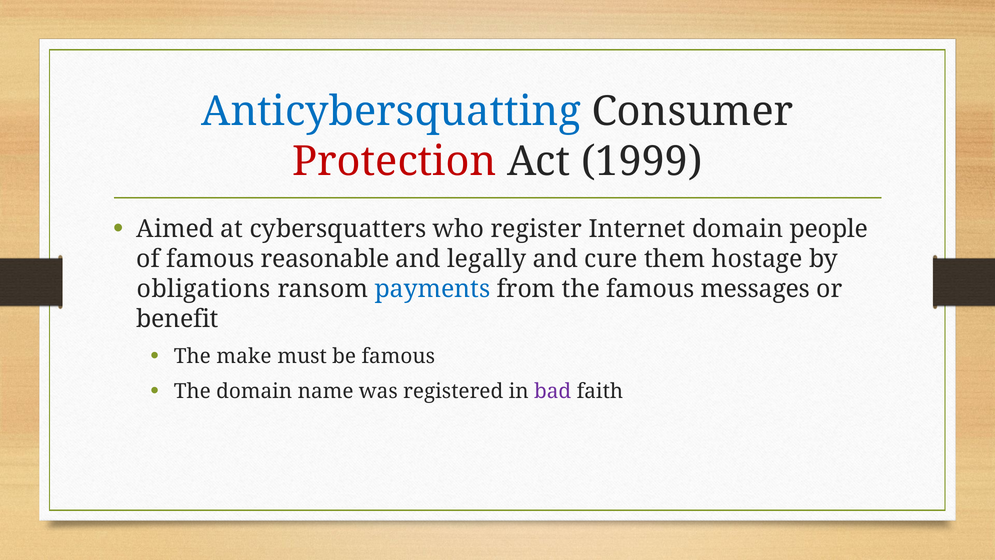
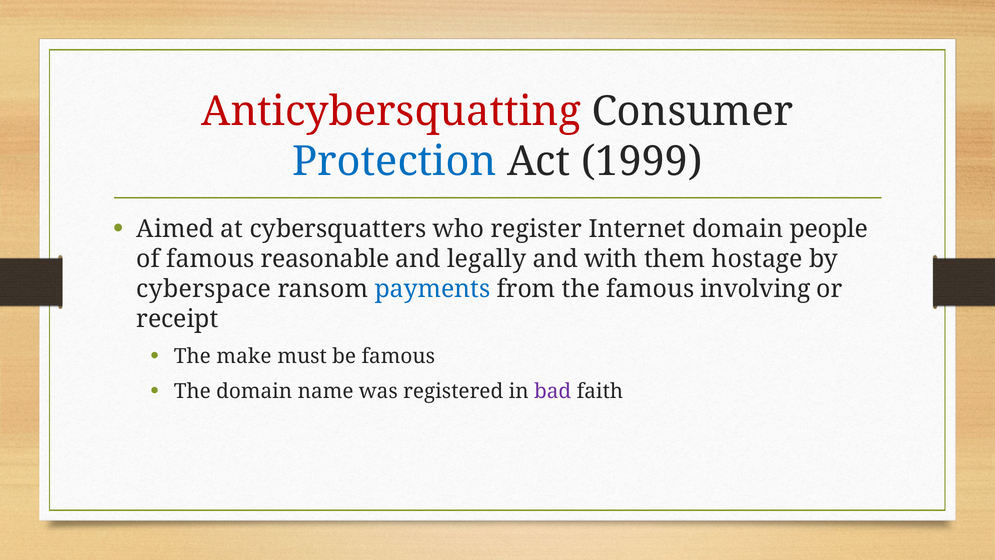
Anticybersquatting colour: blue -> red (391, 112)
Protection colour: red -> blue (394, 161)
cure: cure -> with (611, 259)
obligations: obligations -> cyberspace (204, 289)
messages: messages -> involving (755, 289)
benefit: benefit -> receipt (177, 319)
